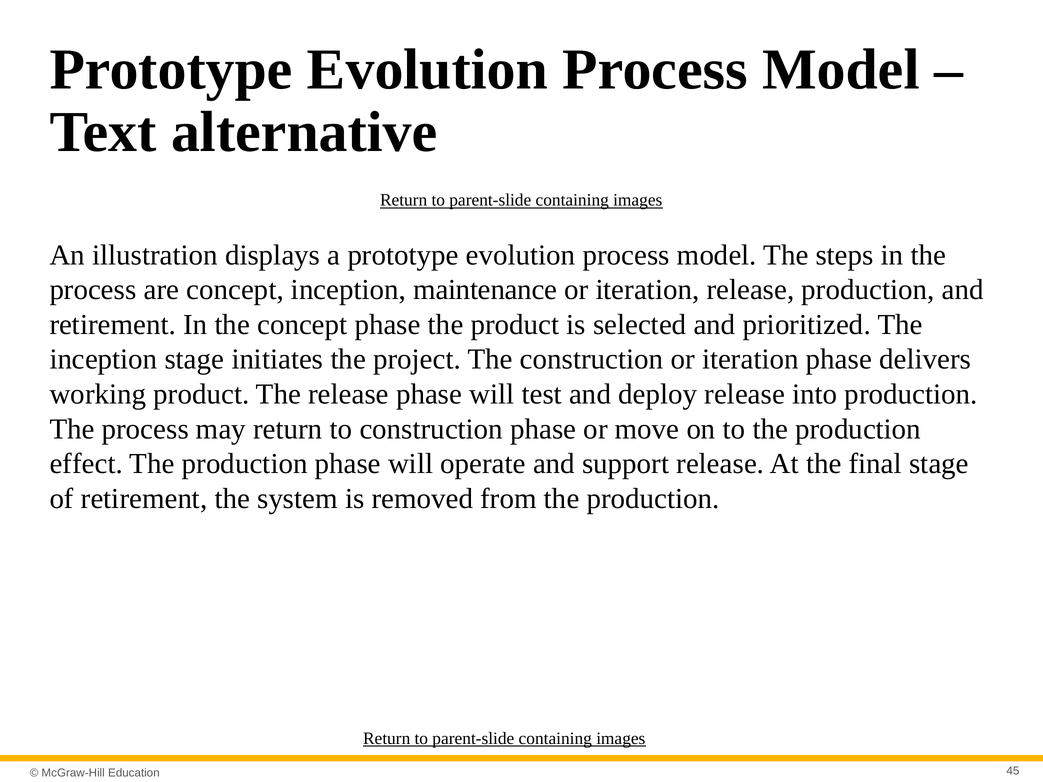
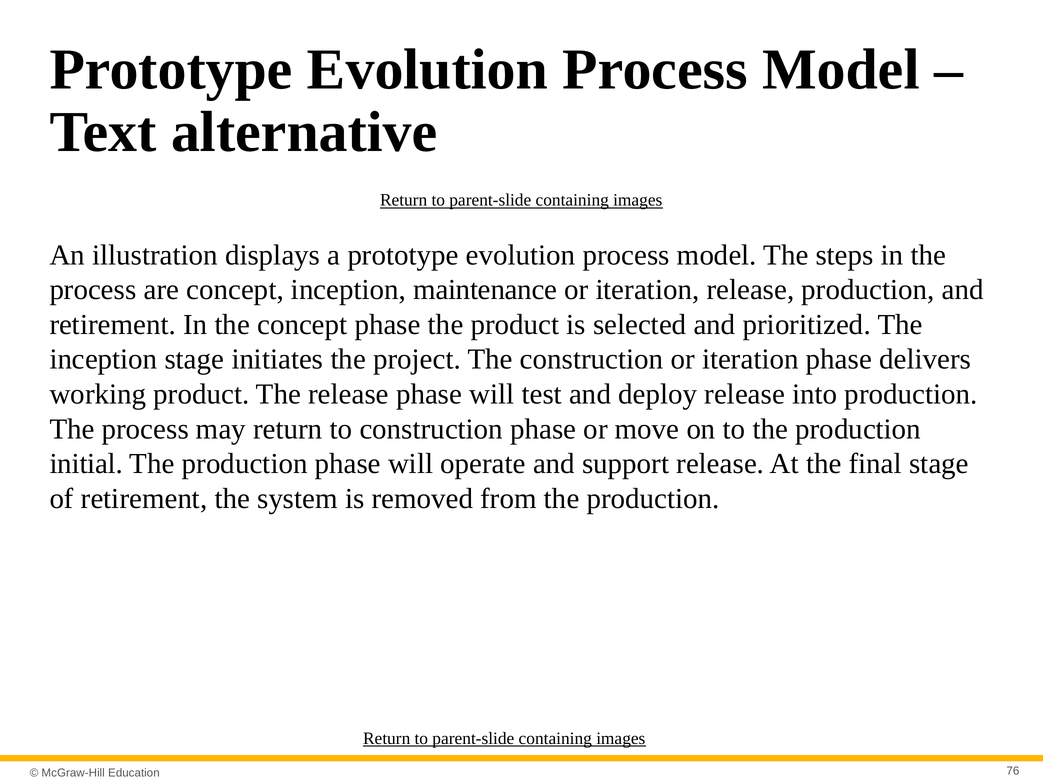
effect: effect -> initial (86, 464)
45: 45 -> 76 (1013, 771)
